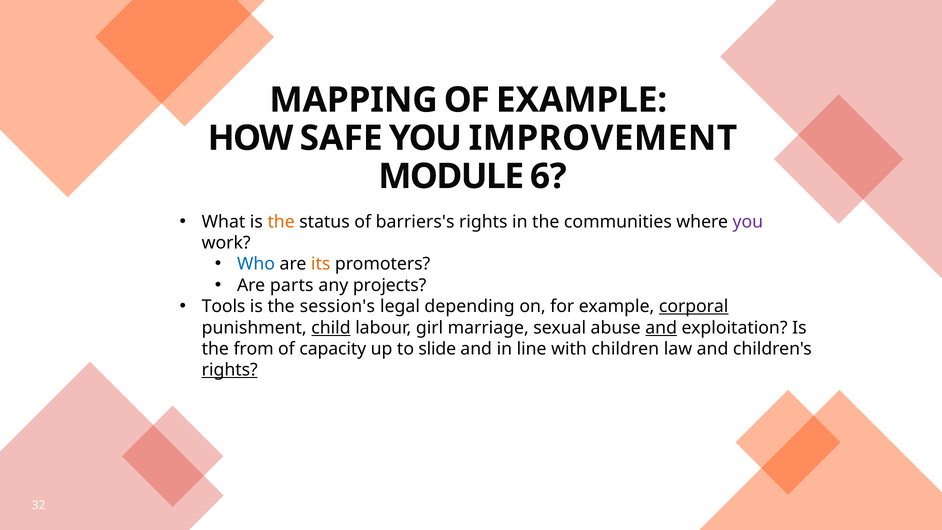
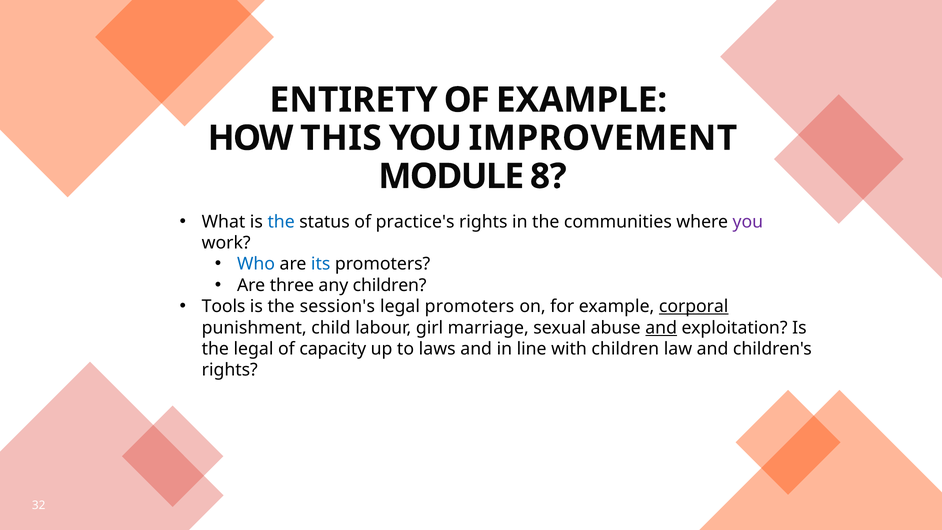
MAPPING: MAPPING -> ENTIRETY (354, 100)
SAFE: SAFE -> THIS (341, 138)
6: 6 -> 8 (548, 176)
the colour: orange -> blue (281, 222)
barriers's: barriers's -> practice's (415, 222)
its colour: orange -> blue (321, 264)
parts: parts -> three (292, 285)
any projects: projects -> children (390, 285)
legal depending: depending -> promoters (470, 306)
child underline: present -> none (331, 328)
the from: from -> legal (254, 349)
slide: slide -> laws (437, 349)
rights underline: present -> none (230, 370)
